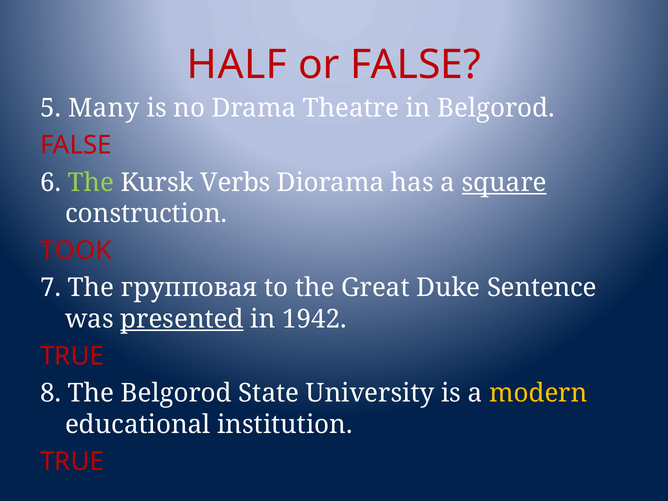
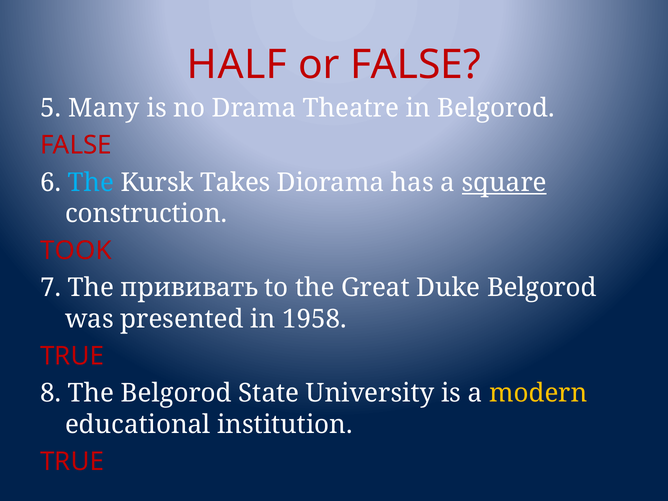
The colour: light green -> light blue (91, 182)
Verbs: Verbs -> Takes (235, 182)
групповая: групповая -> прививать (189, 288)
Duke Sentence: Sentence -> Belgorod (542, 288)
presented underline: present -> none (182, 319)
1942: 1942 -> 1958 (314, 319)
